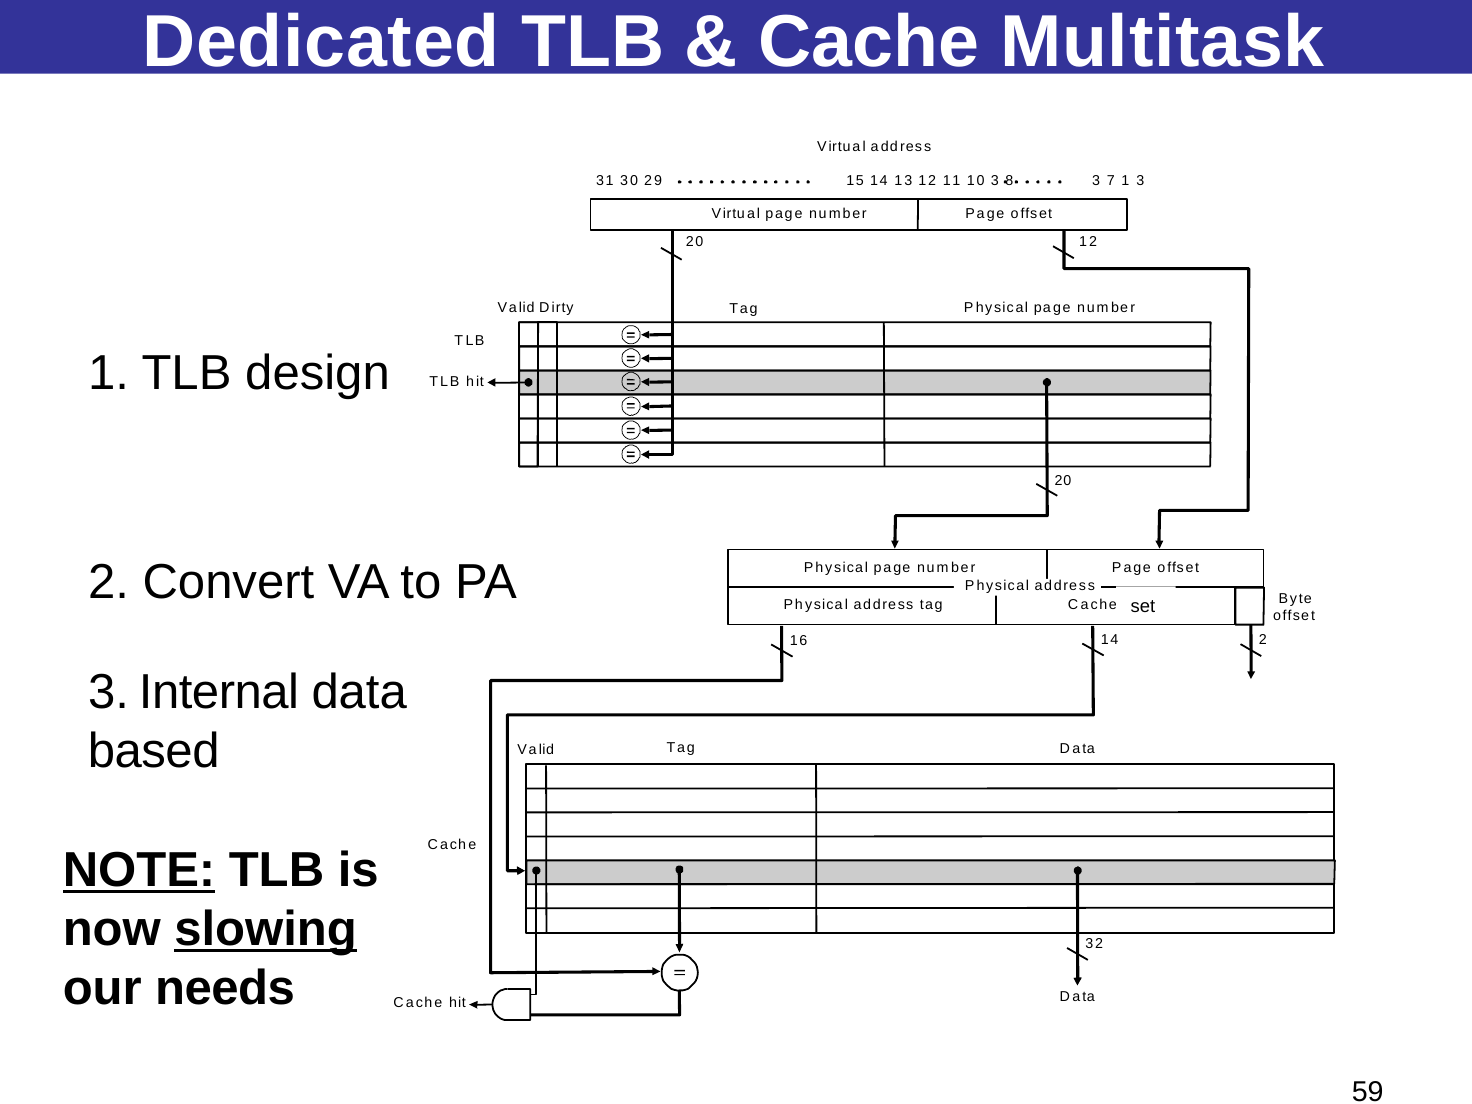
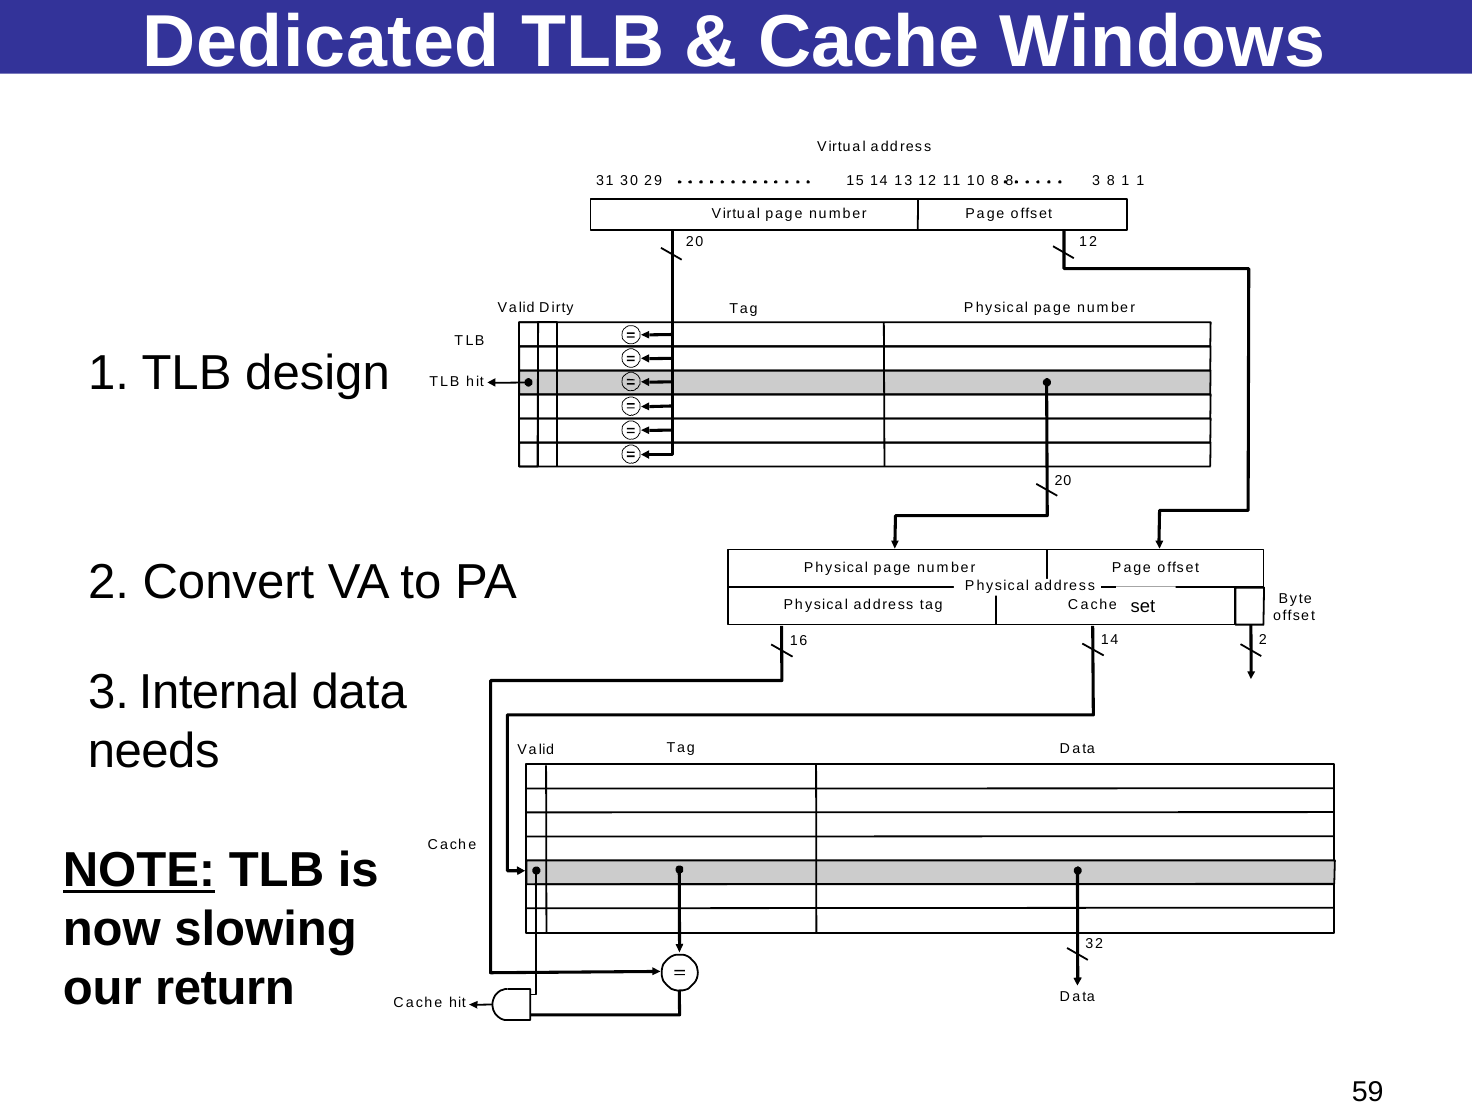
Multitask: Multitask -> Windows (1163, 42)
3: 3 -> 8 (995, 180)
3 7: 7 -> 8 (1111, 180)
3: 3 -> 1 (1140, 180)
based: based -> needs (154, 751)
slowing underline: present -> none (266, 929)
needs: needs -> return (225, 988)
